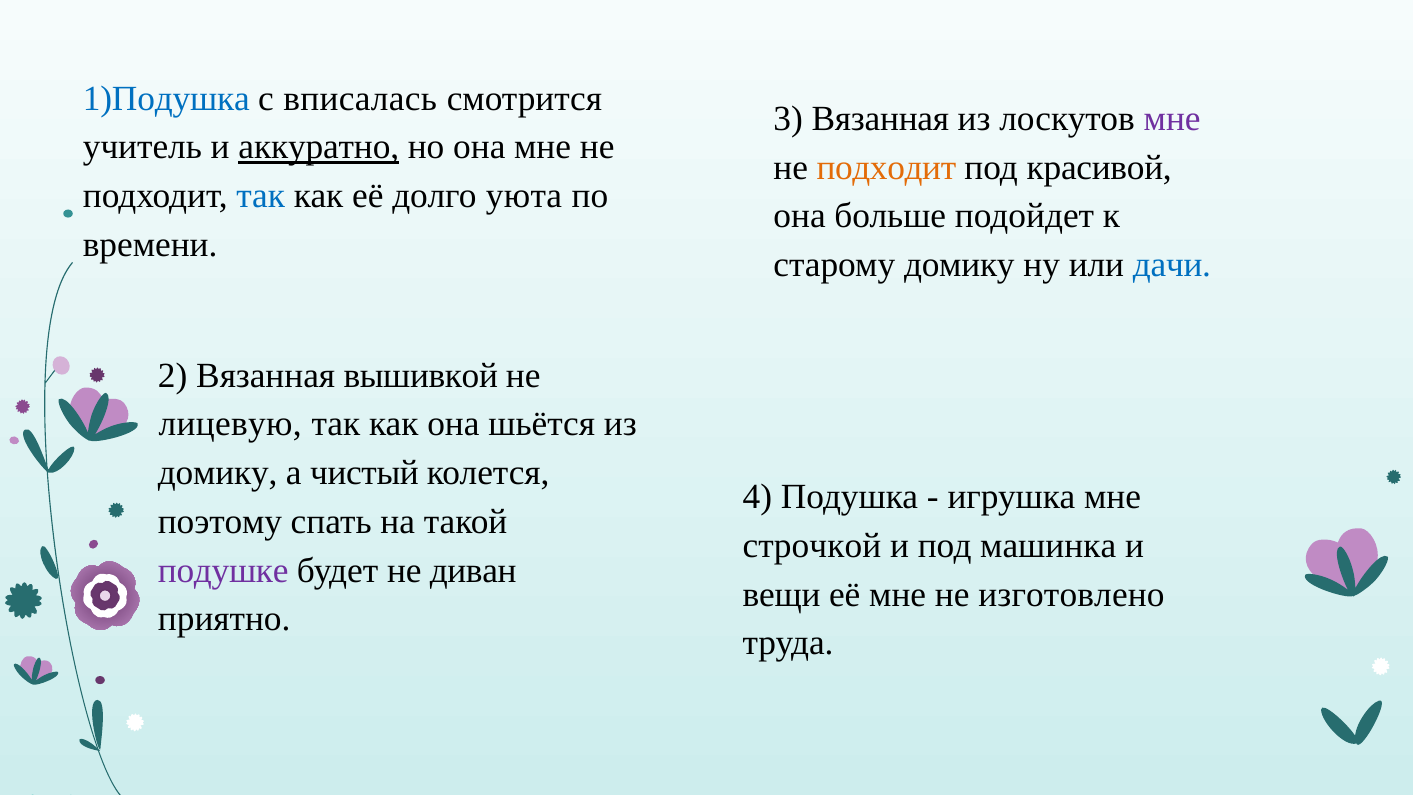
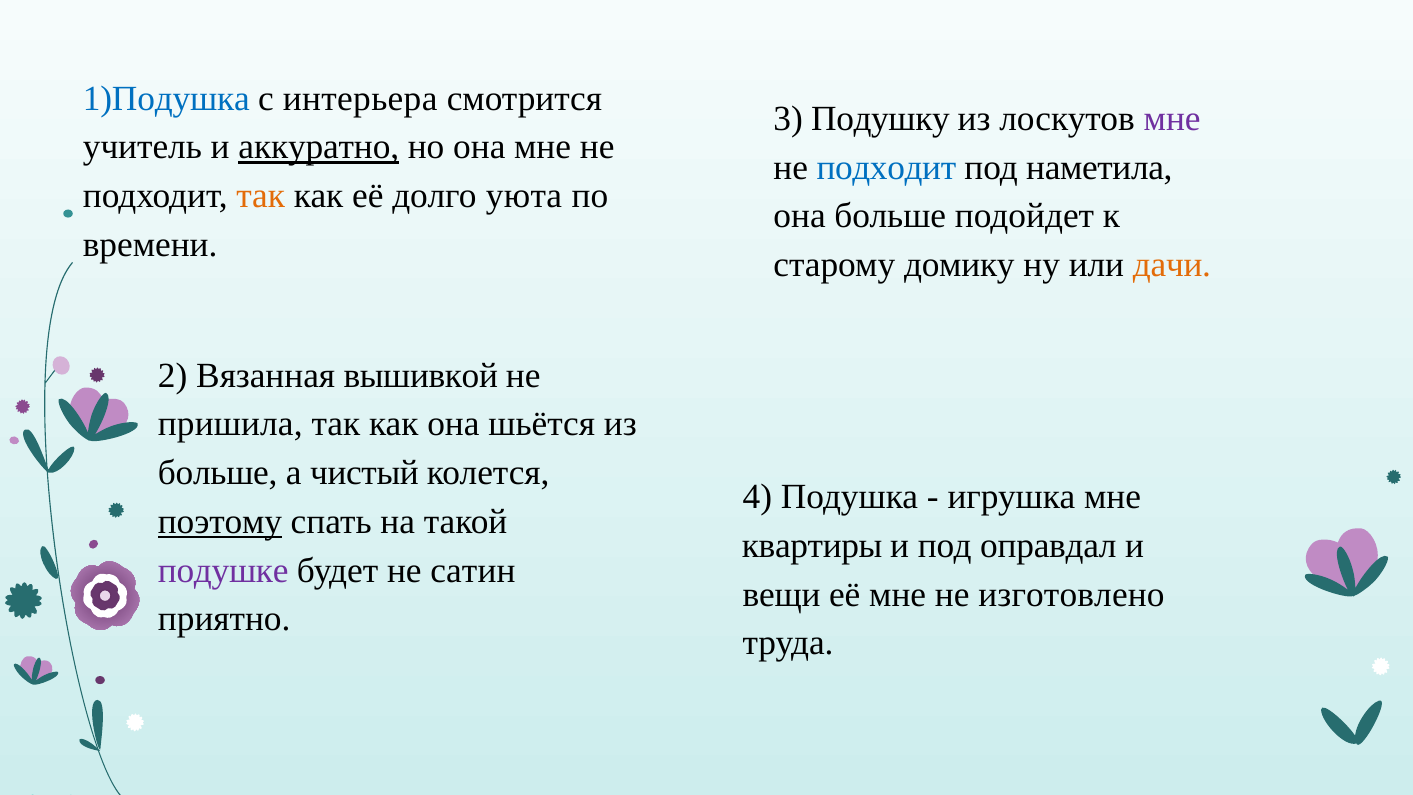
вписалась: вписалась -> интерьера (360, 98)
3 Вязанная: Вязанная -> Подушку (880, 119)
подходит colour: orange -> blue (886, 167)
красивой: красивой -> наметила (1099, 167)
так colour: blue -> orange (261, 196)
дачи colour: blue -> orange (1172, 265)
лицевую: лицевую -> пришила (230, 424)
домику: домику -> больше (218, 473)
поэтому underline: none -> present (220, 522)
строчкой: строчкой -> квартиры (812, 546)
машинка: машинка -> оправдал (1048, 546)
диван: диван -> сатин (473, 570)
